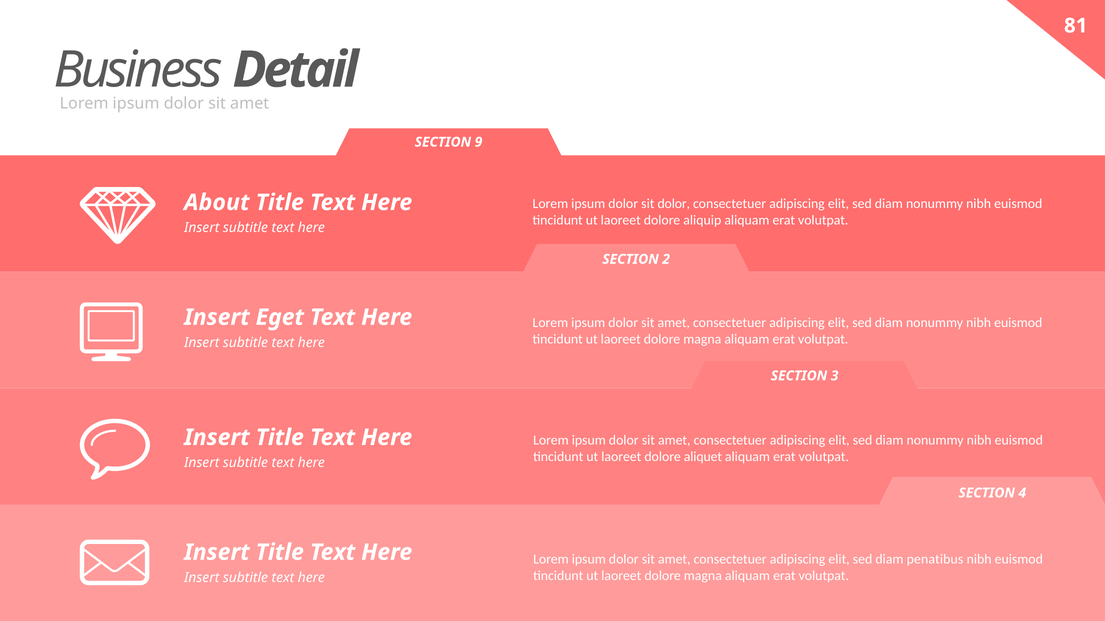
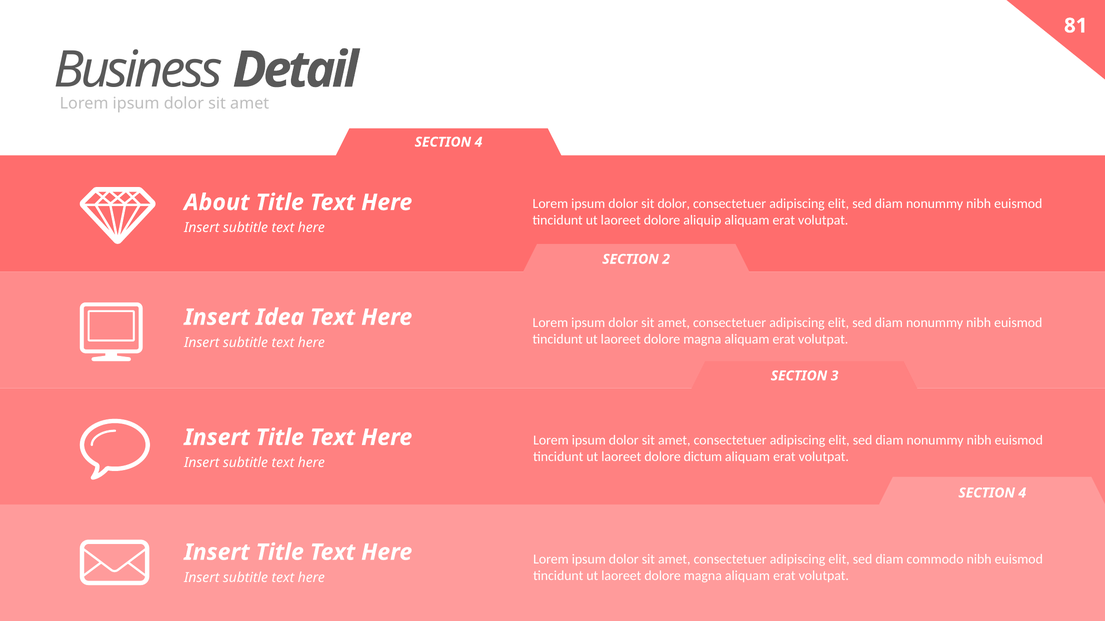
9: 9 -> 4 (479, 142)
Eget: Eget -> Idea (280, 318)
aliquet: aliquet -> dictum (703, 457)
penatibus: penatibus -> commodo (935, 560)
